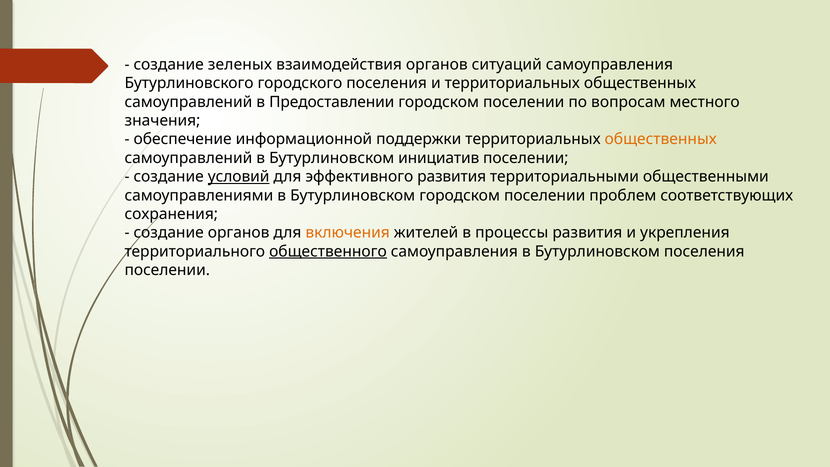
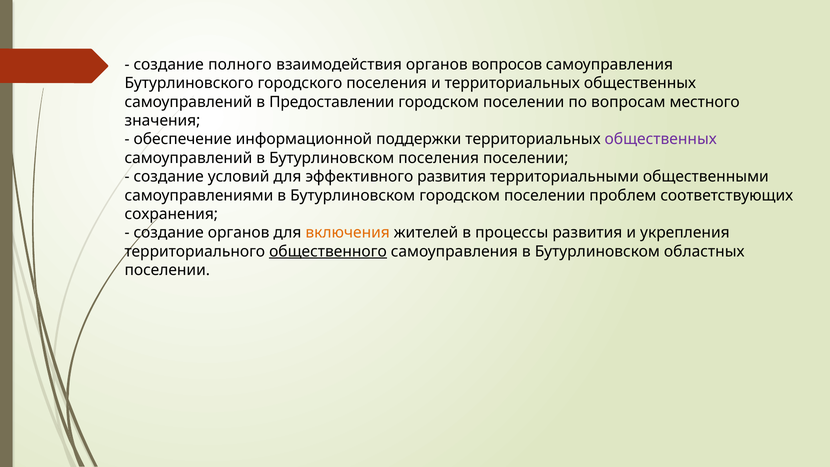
зеленых: зеленых -> полного (240, 65)
ситуаций: ситуаций -> вопросов (507, 65)
общественных colour: orange -> purple (661, 139)
Бутурлиновском инициатив: инициатив -> поселения (439, 158)
условий underline: present -> none (239, 177)
Бутурлиновском поселения: поселения -> областных (704, 251)
